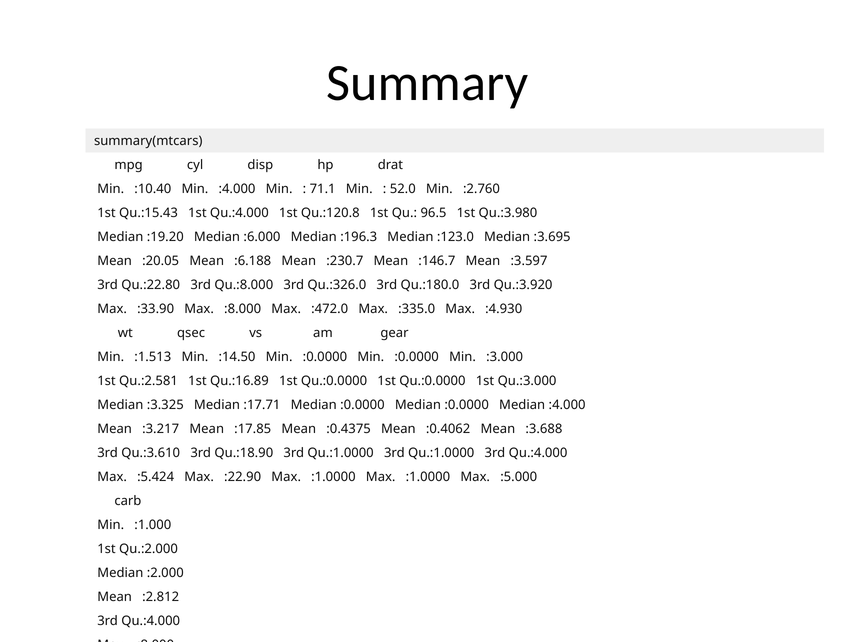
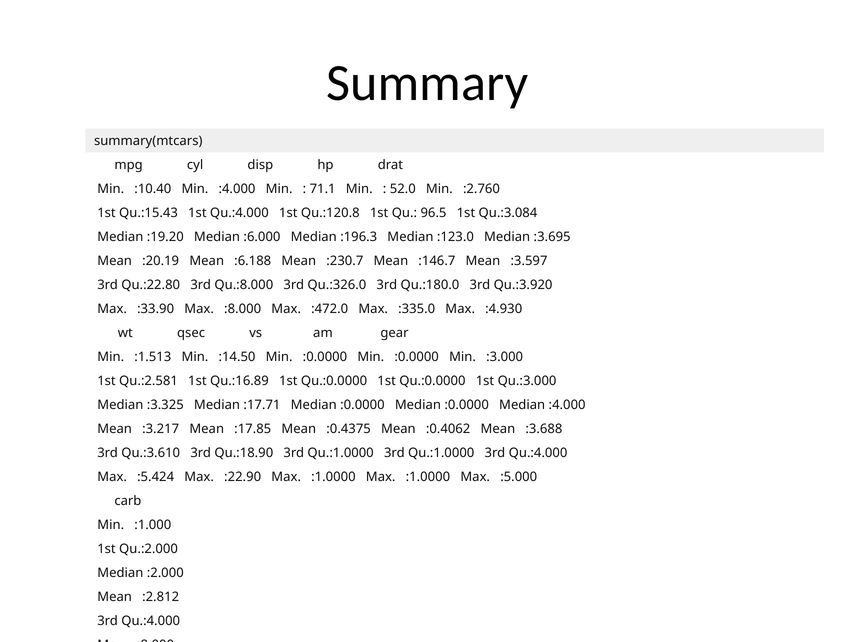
Qu.:3.980: Qu.:3.980 -> Qu.:3.084 (508, 213)
:20.05: :20.05 -> :20.19 (161, 261)
